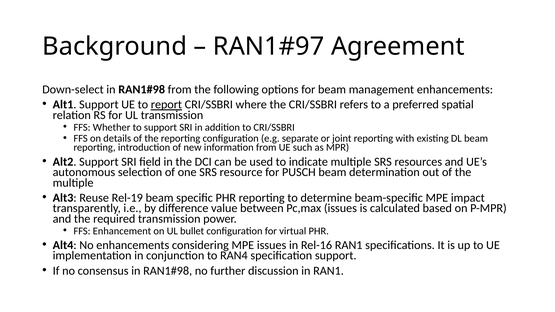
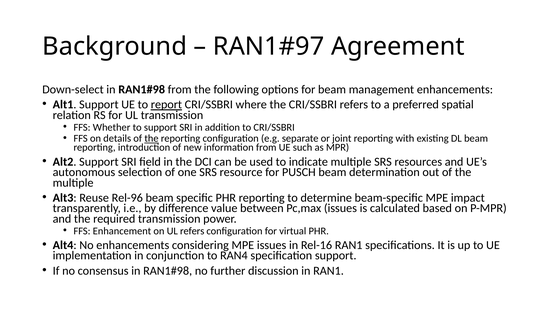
the underline: none -> present (151, 139)
Rel-19: Rel-19 -> Rel-96 (127, 198)
UL bullet: bullet -> refers (192, 231)
